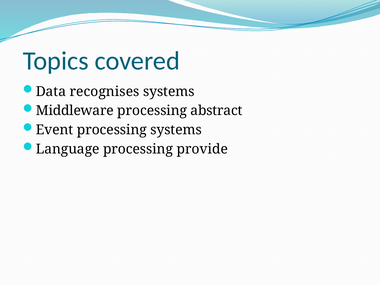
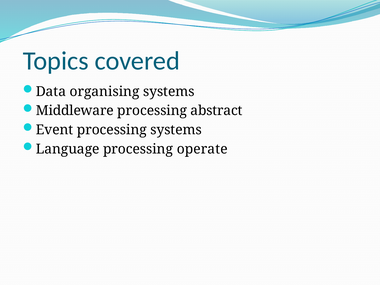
recognises: recognises -> organising (105, 91)
provide: provide -> operate (202, 149)
